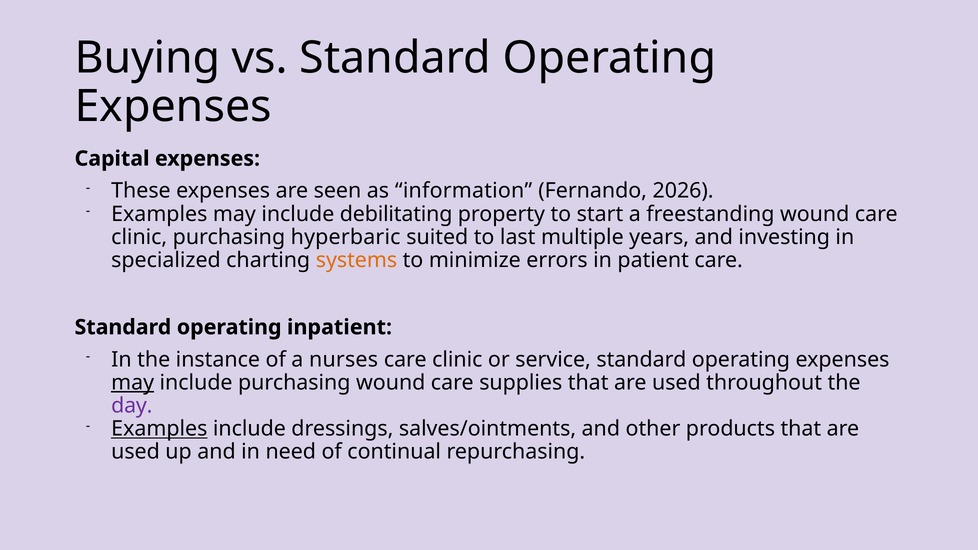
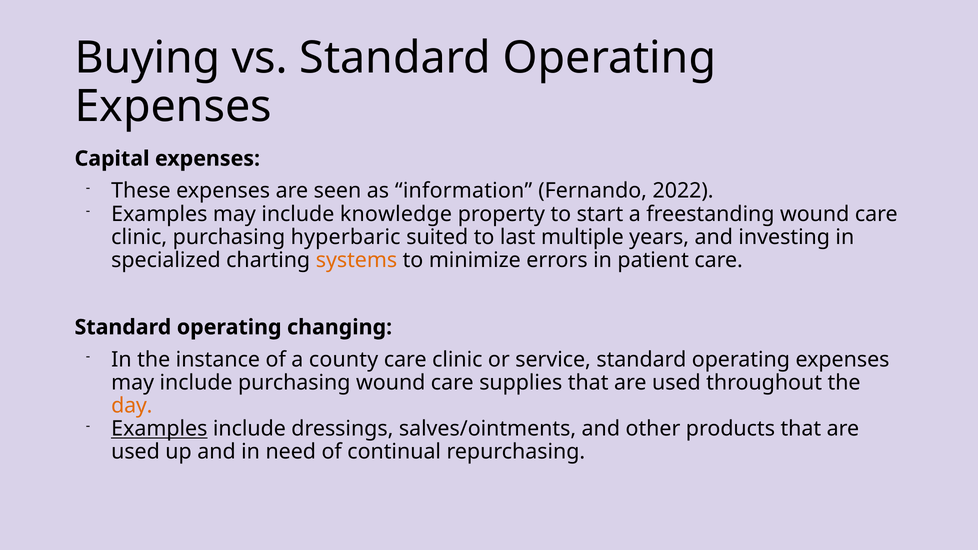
2026: 2026 -> 2022 (683, 191)
debilitating: debilitating -> knowledge (396, 214)
inpatient: inpatient -> changing (340, 327)
nurses: nurses -> county (344, 360)
may underline: present -> none (133, 383)
day colour: purple -> orange (132, 406)
